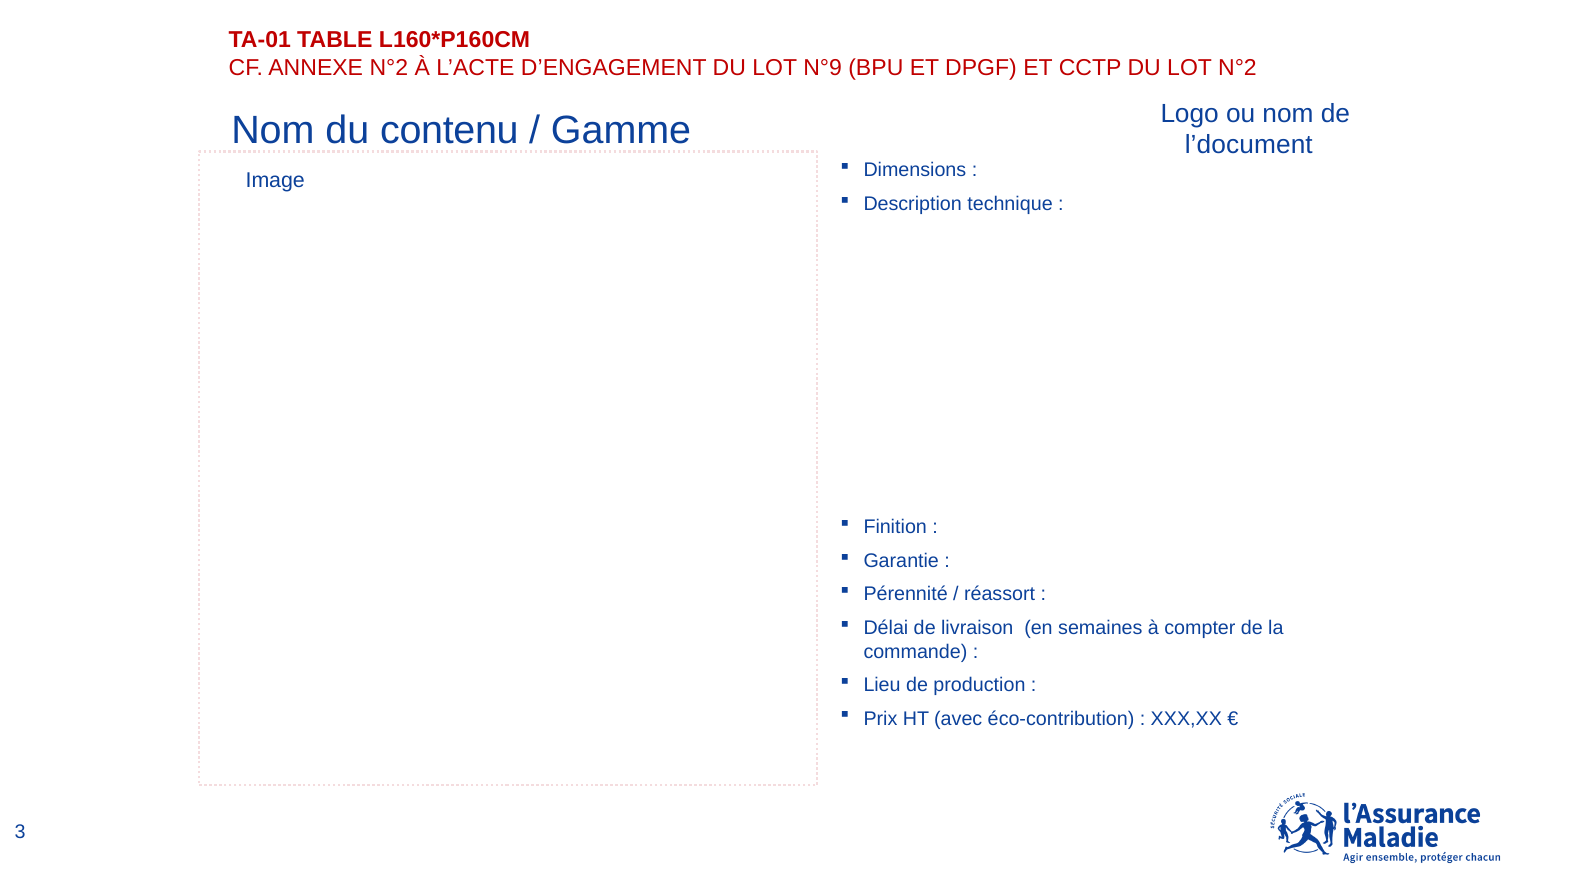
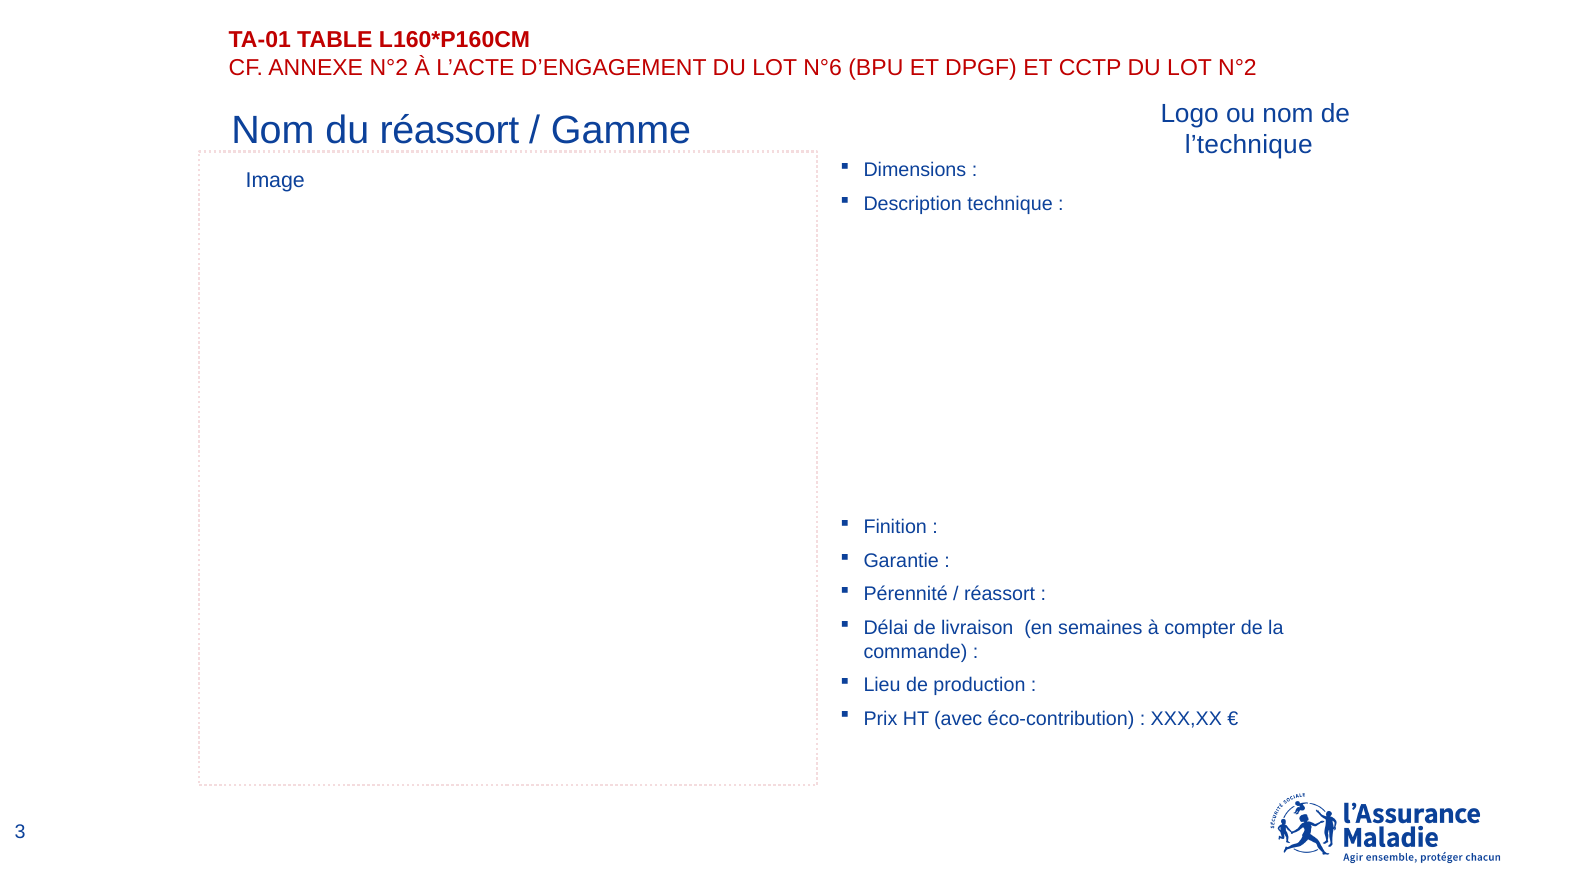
N°9: N°9 -> N°6 (823, 68)
du contenu: contenu -> réassort (449, 130)
l’document: l’document -> l’technique (1249, 145)
